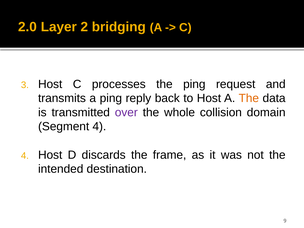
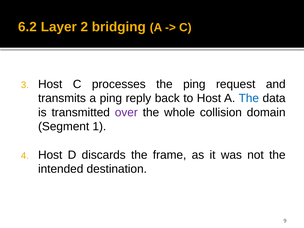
2.0: 2.0 -> 6.2 (28, 27)
The colour: orange -> blue (249, 98)
Segment 4: 4 -> 1 (99, 127)
